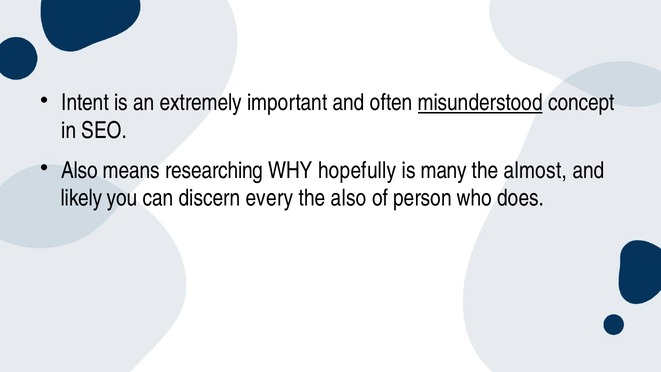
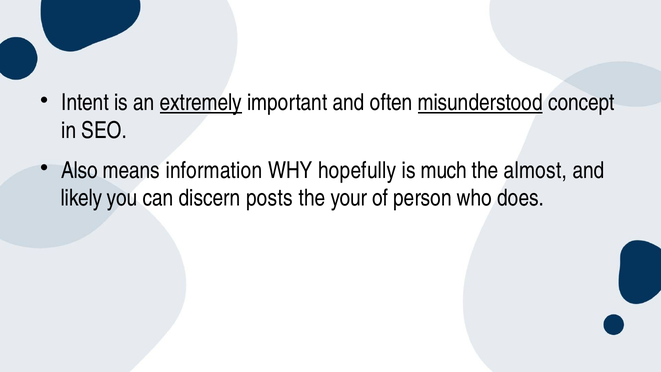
extremely underline: none -> present (201, 103)
researching: researching -> information (214, 170)
many: many -> much (444, 170)
every: every -> posts (269, 198)
the also: also -> your (349, 198)
